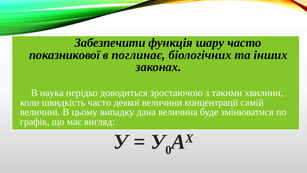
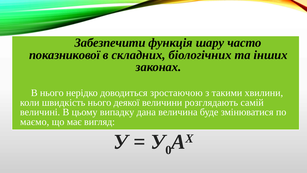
поглинає: поглинає -> складних (139, 55)
В наука: наука -> нього (52, 93)
швидкість часто: часто -> нього (99, 102)
концентрації: концентрації -> розглядають (211, 102)
графік: графік -> маємо (35, 122)
